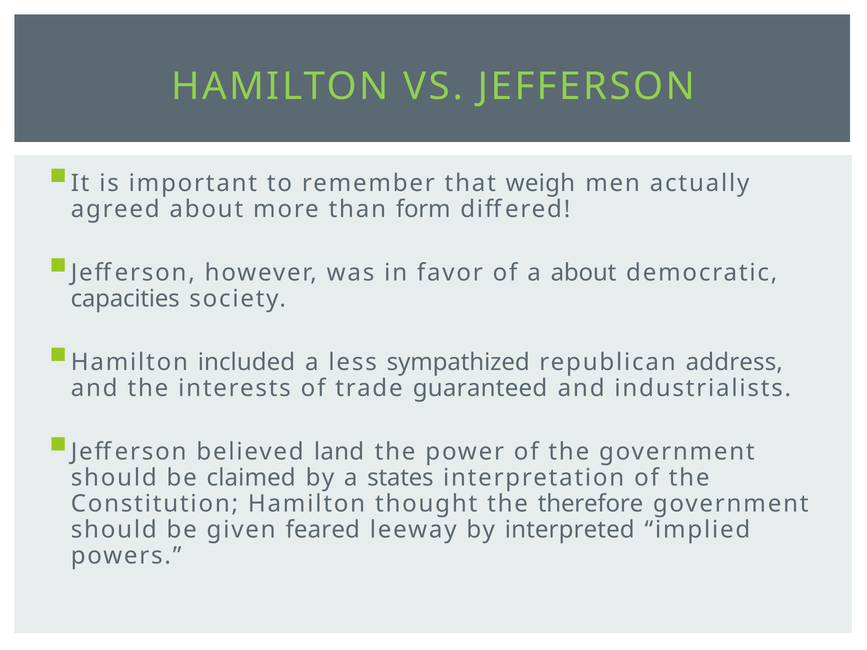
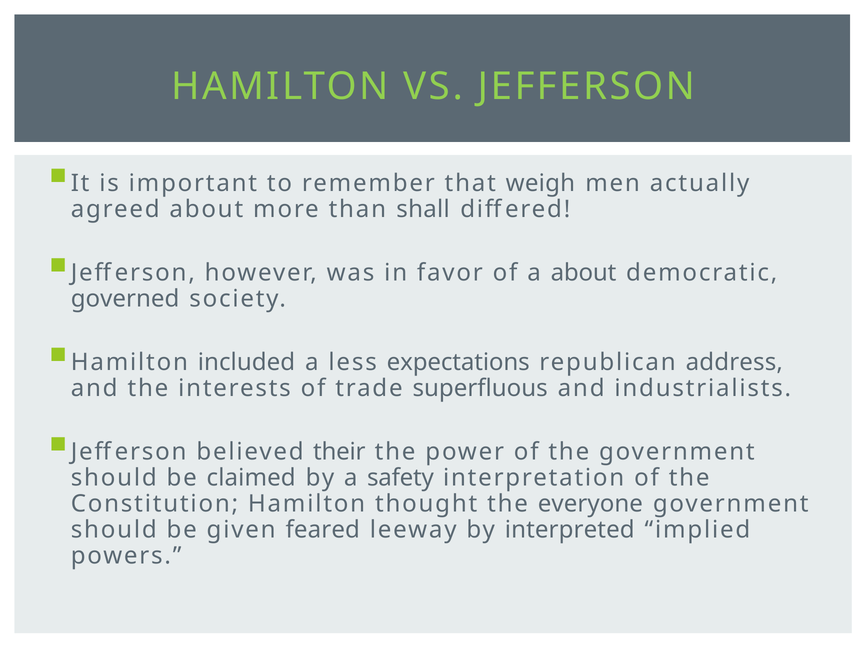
form: form -> shall (423, 209)
capacities: capacities -> governed (125, 299)
sympathized: sympathized -> expectations (458, 363)
guaranteed: guaranteed -> superfluous (480, 389)
land: land -> their (339, 452)
states: states -> safety (400, 478)
therefore: therefore -> everyone (590, 504)
